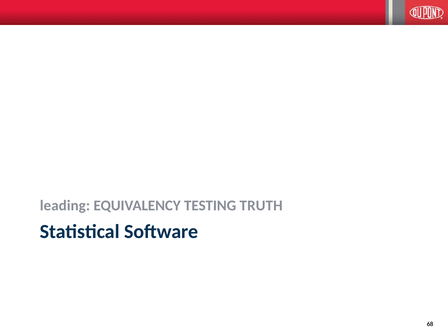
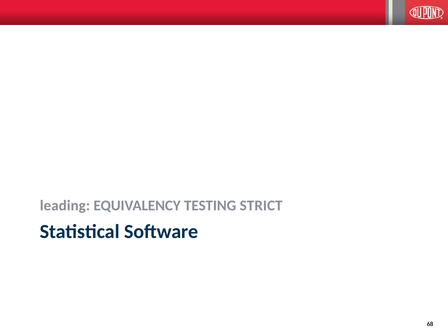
TRUTH: TRUTH -> STRICT (261, 206)
